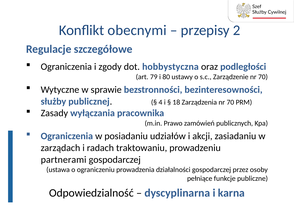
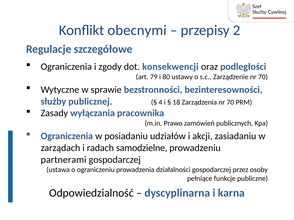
hobbystyczna: hobbystyczna -> konsekwencji (170, 67)
traktowaniu: traktowaniu -> samodzielne (142, 148)
